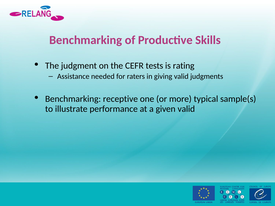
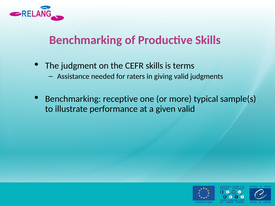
CEFR tests: tests -> skills (154, 66)
rating: rating -> terms (184, 66)
